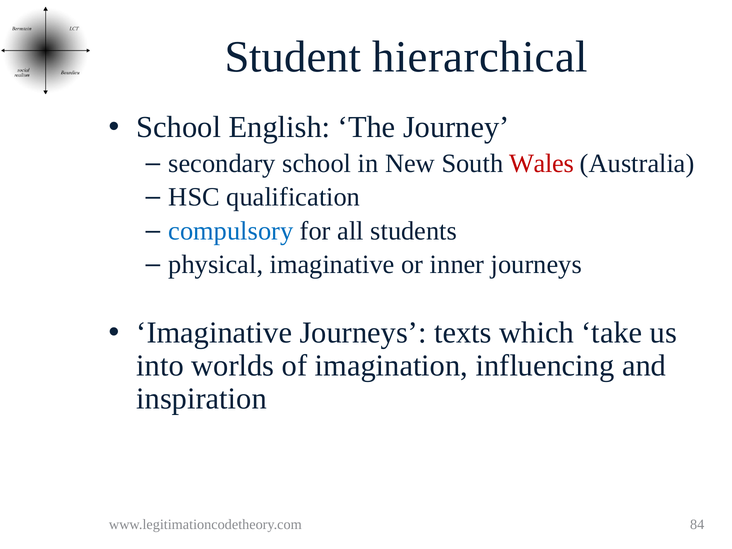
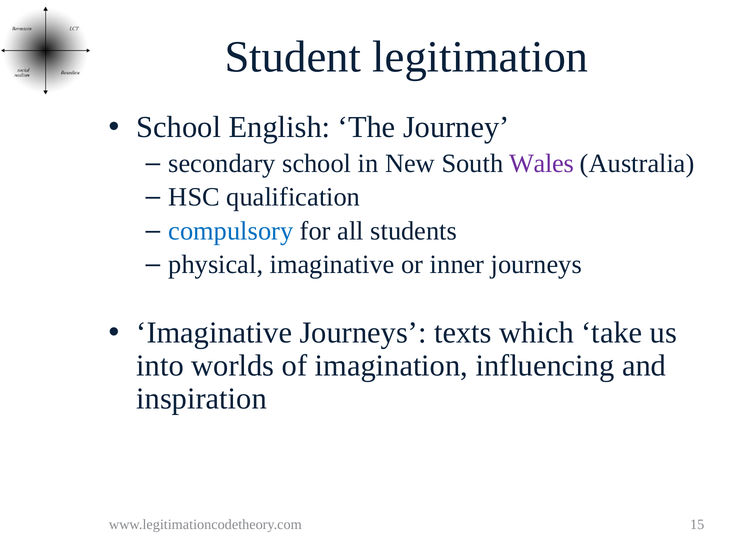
hierarchical: hierarchical -> legitimation (480, 57)
Wales colour: red -> purple (542, 163)
84: 84 -> 15 (697, 524)
